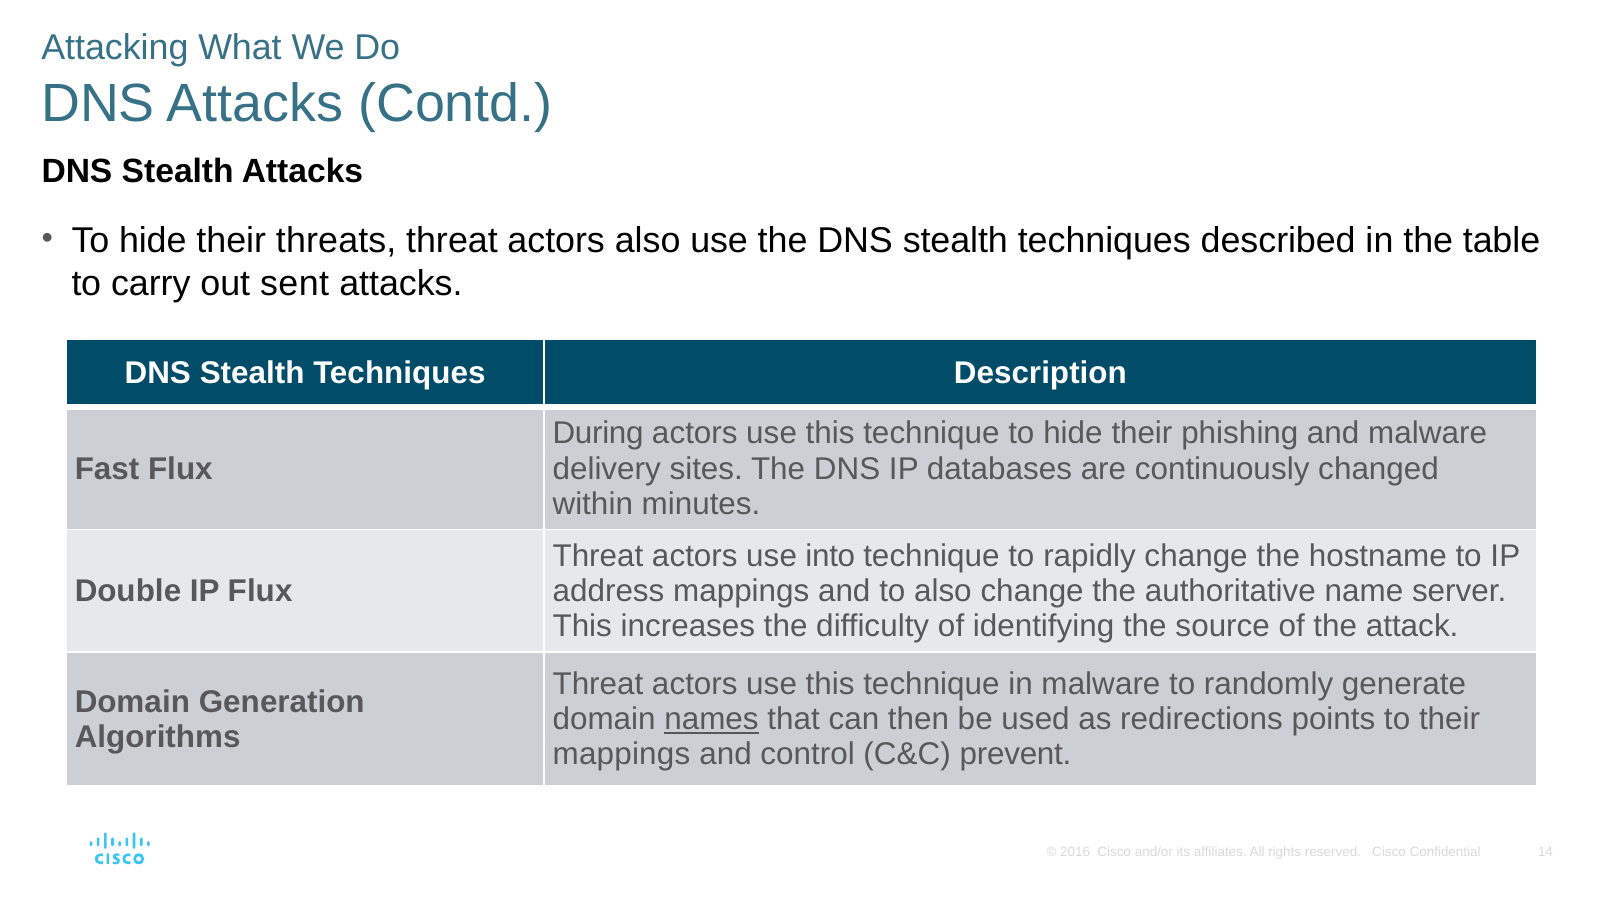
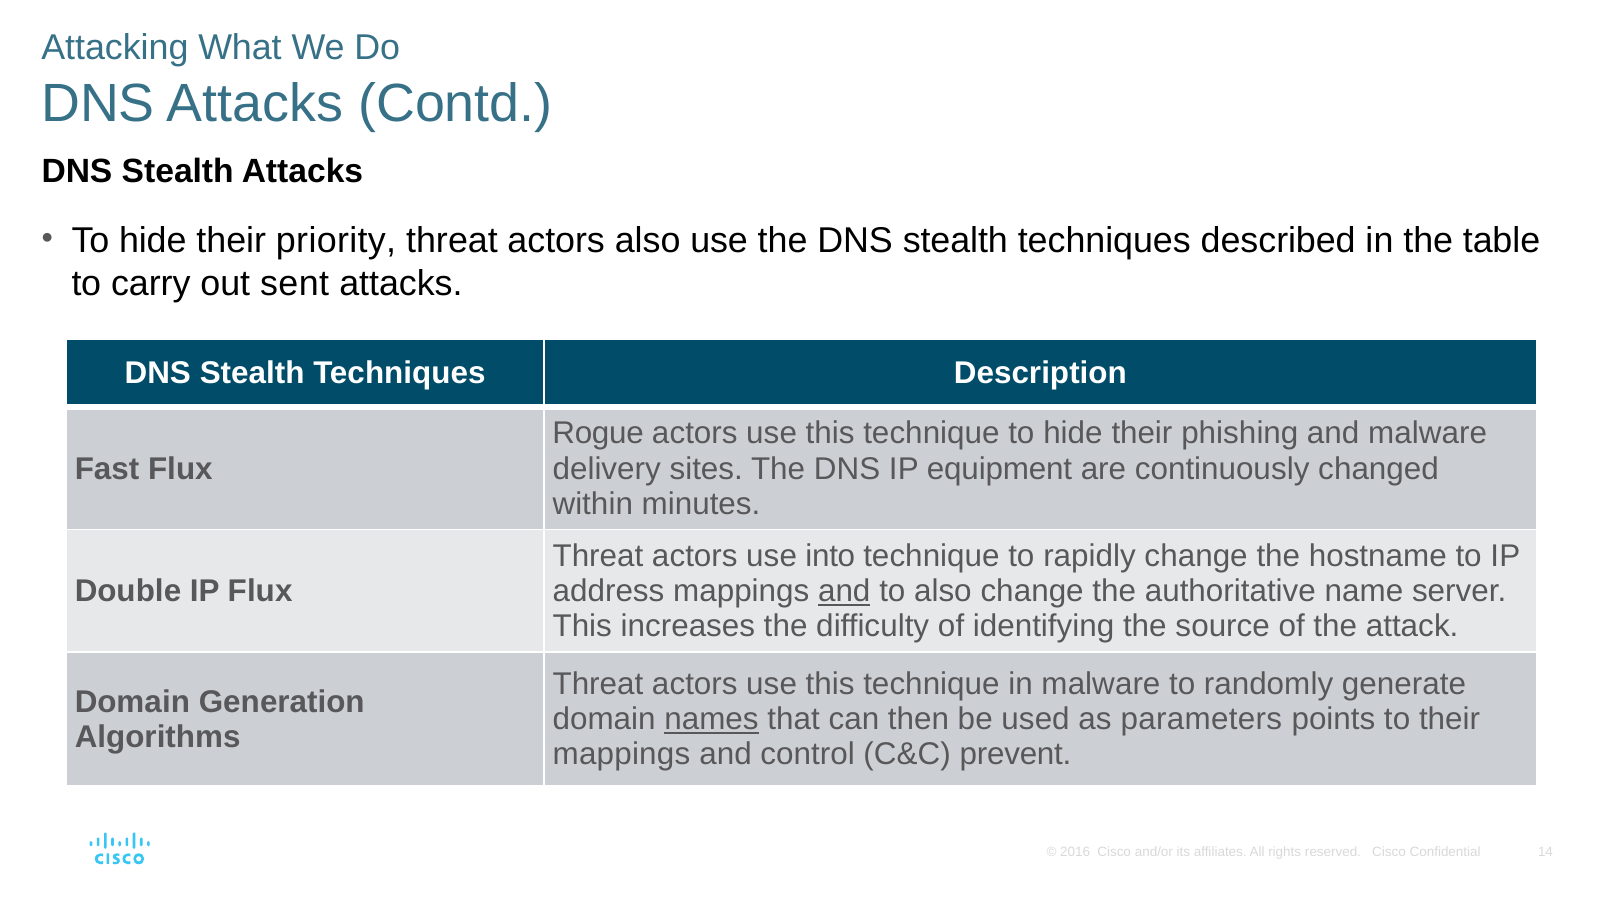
threats: threats -> priority (336, 240)
During: During -> Rogue (598, 433)
databases: databases -> equipment (1000, 469)
and underline: none -> present (844, 591)
redirections: redirections -> parameters (1201, 719)
